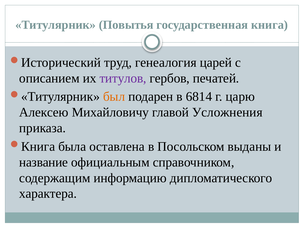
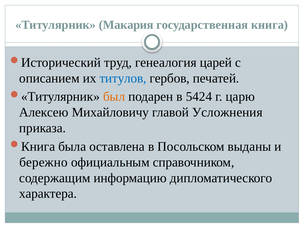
Повытья: Повытья -> Макария (126, 25)
титулов colour: purple -> blue (123, 78)
6814: 6814 -> 5424 (199, 97)
название: название -> бережно (43, 162)
